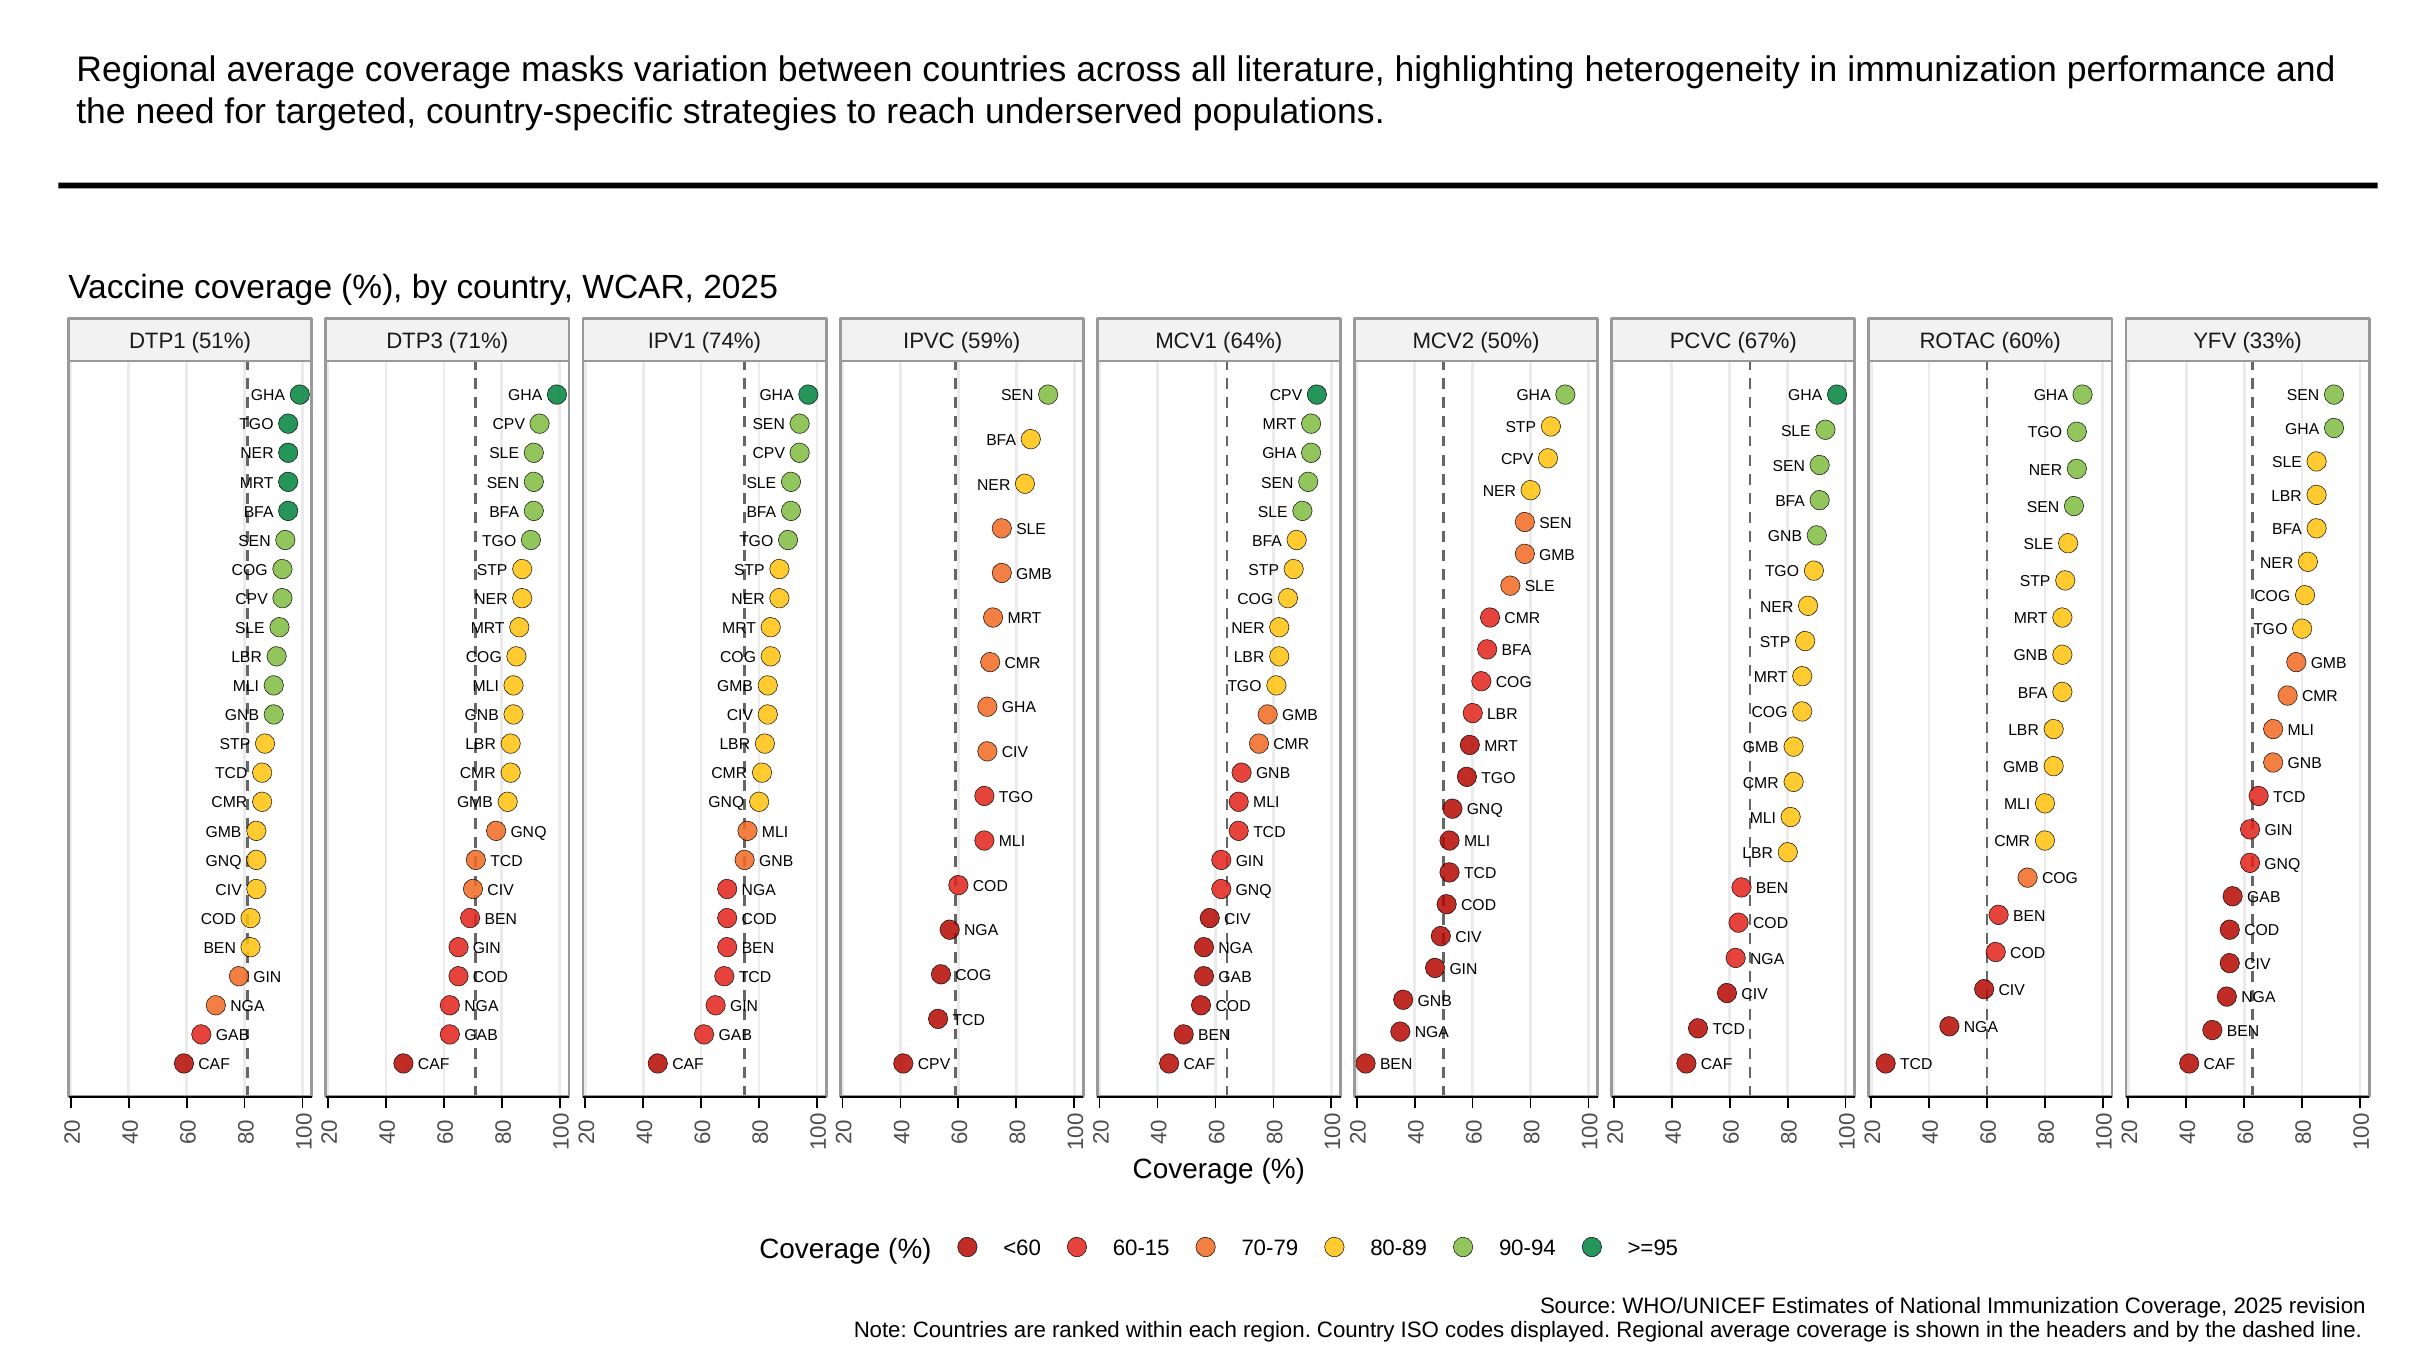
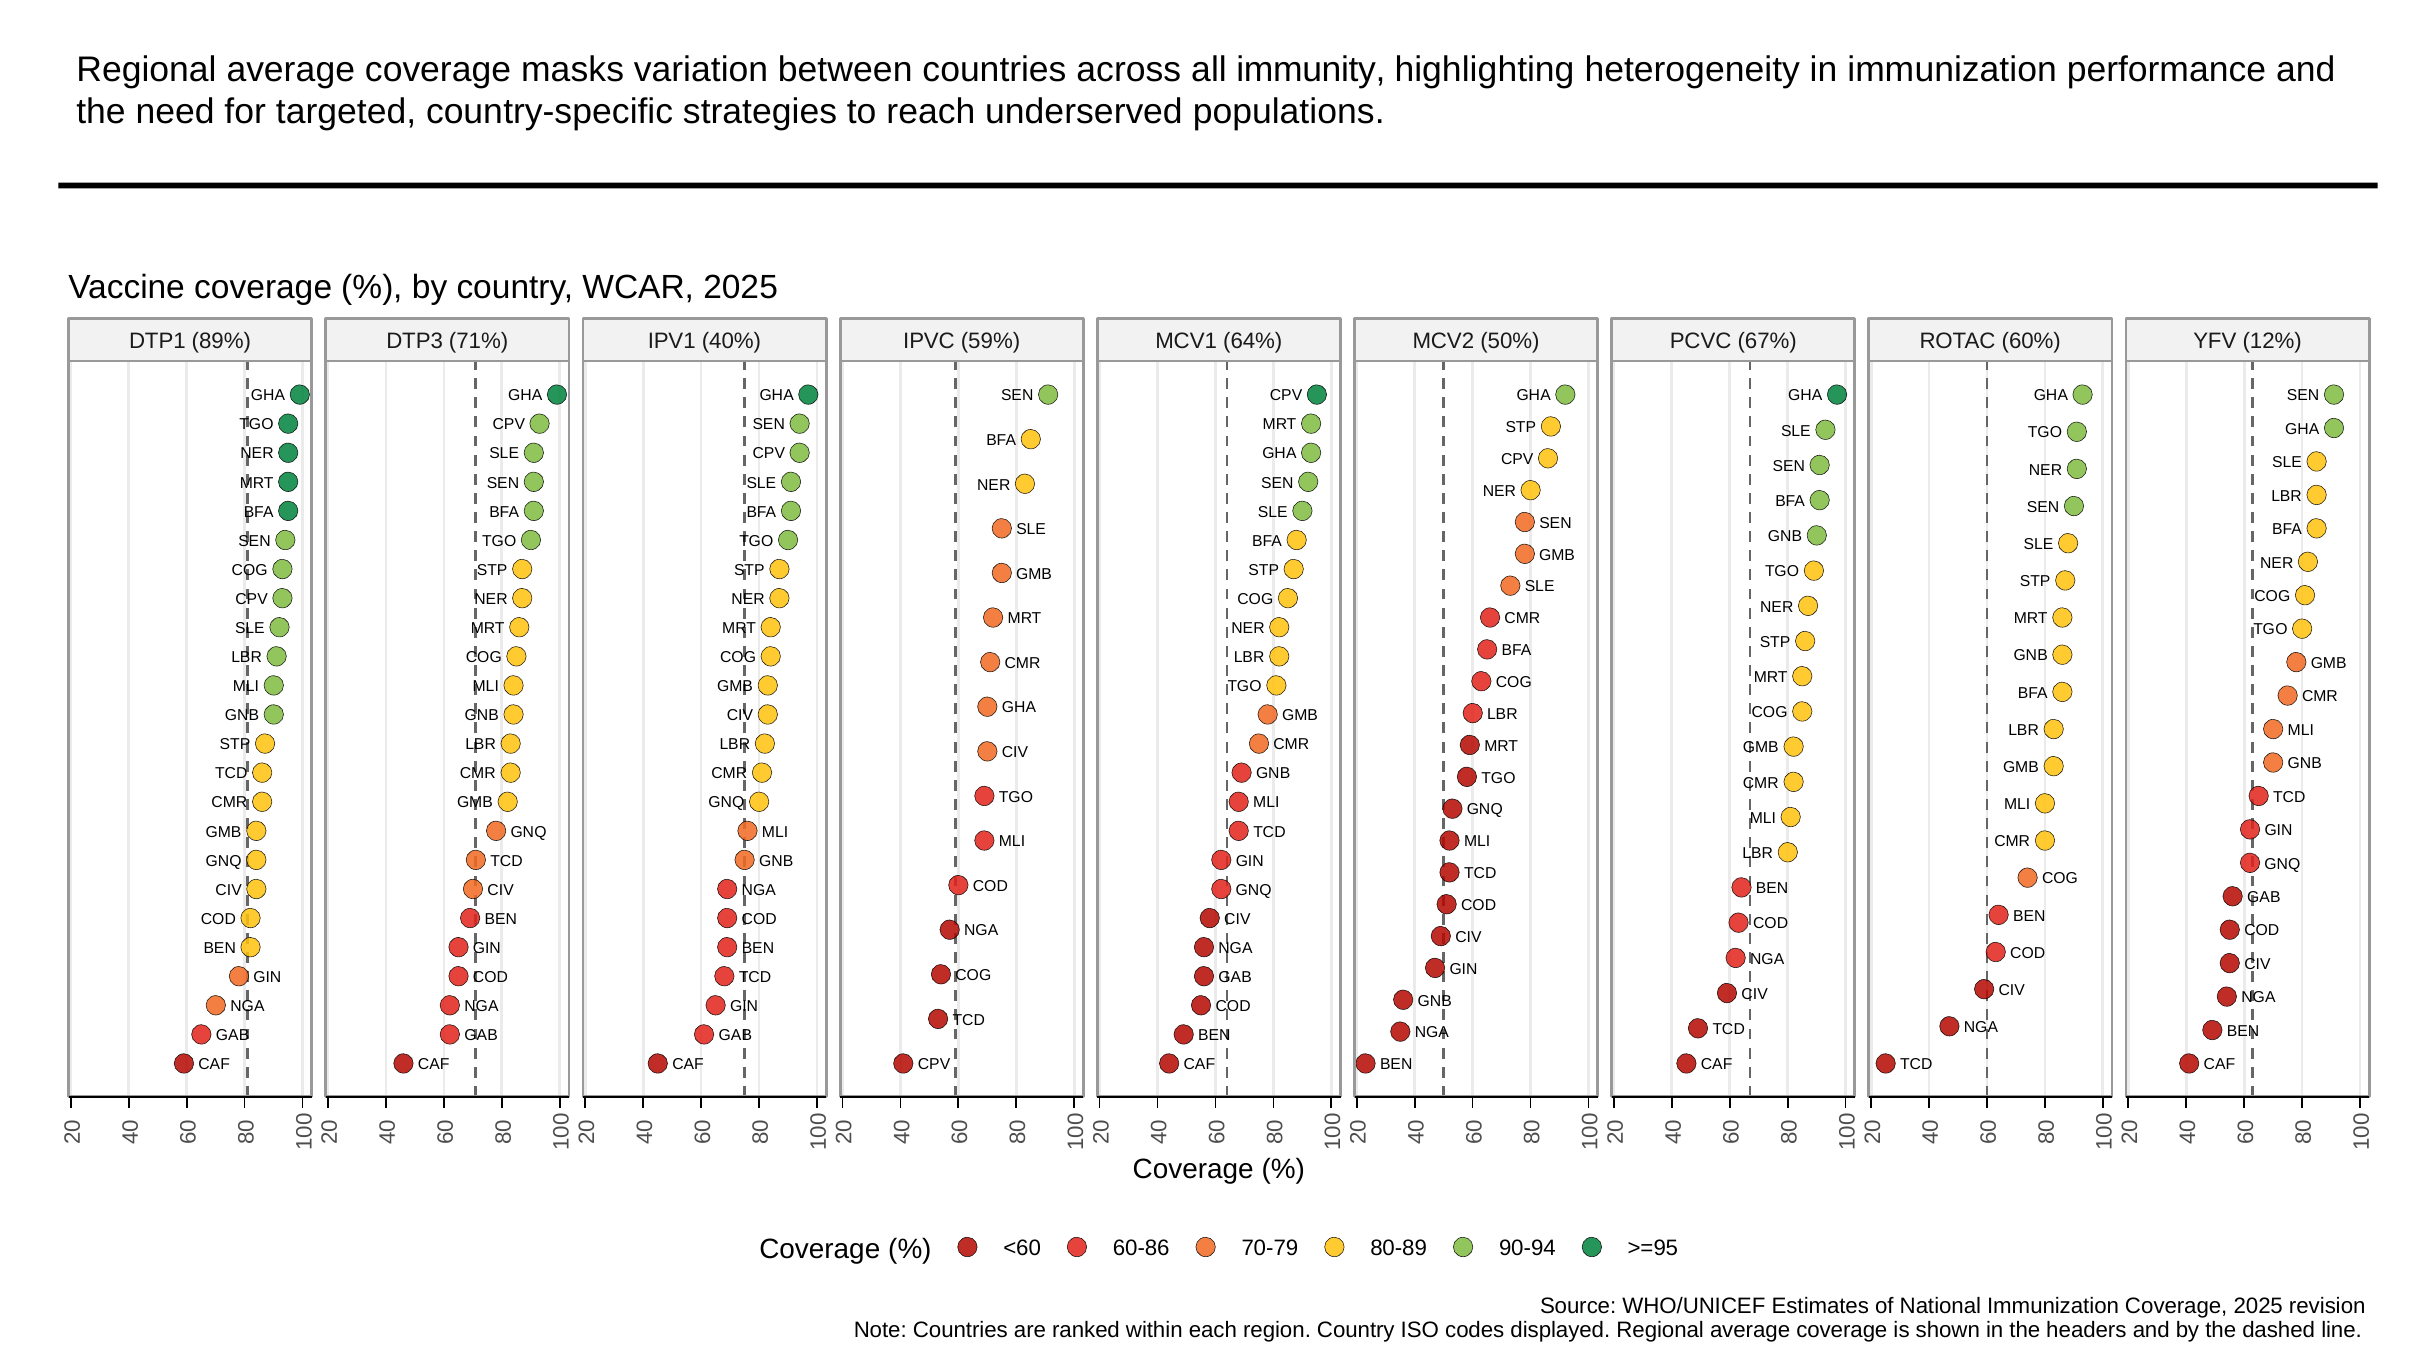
literature: literature -> immunity (1311, 69)
51%: 51% -> 89% (221, 341)
74%: 74% -> 40% (731, 341)
33%: 33% -> 12% (2272, 341)
60-15: 60-15 -> 60-86 (1141, 1248)
